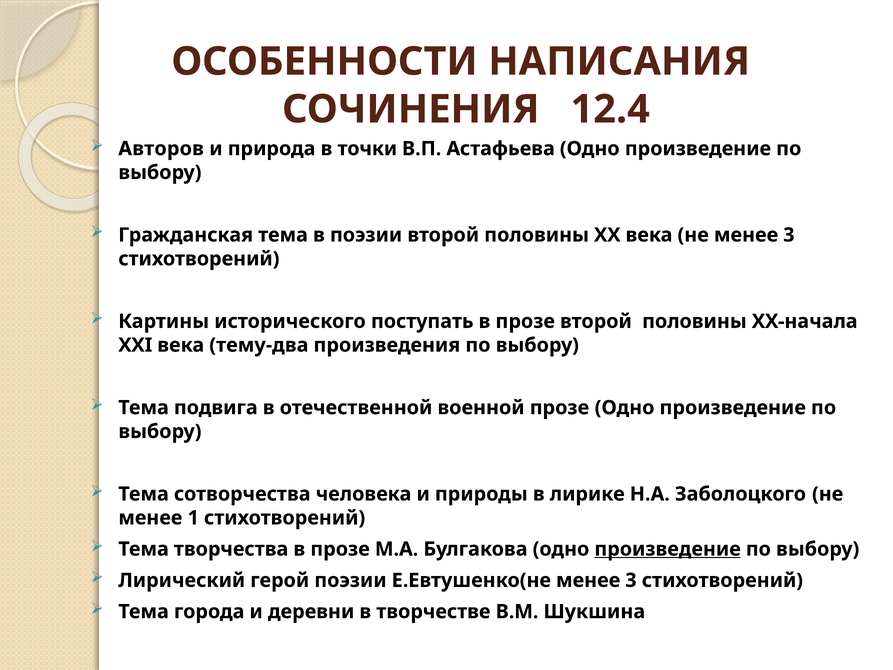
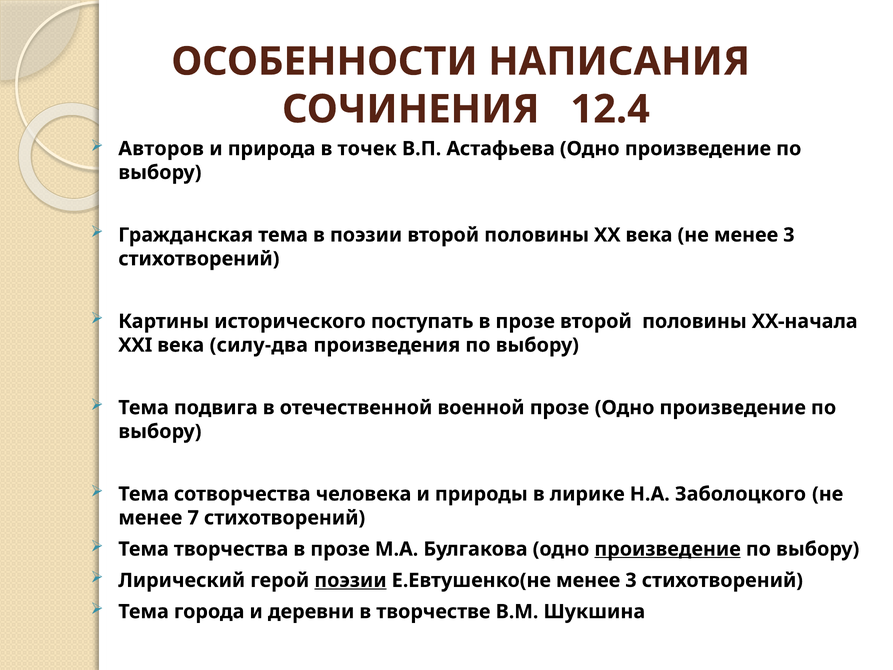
точки: точки -> точек (367, 149)
тему-два: тему-два -> силу-два (259, 345)
1: 1 -> 7 (193, 518)
поэзии underline: none -> present (350, 580)
